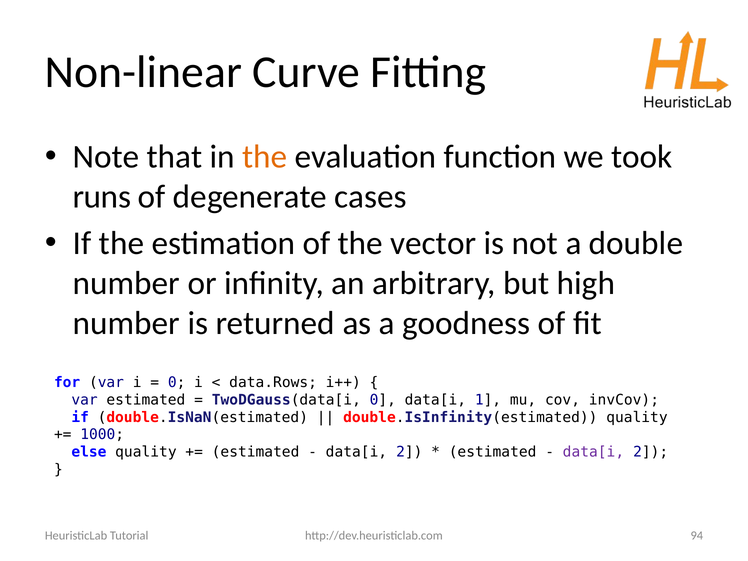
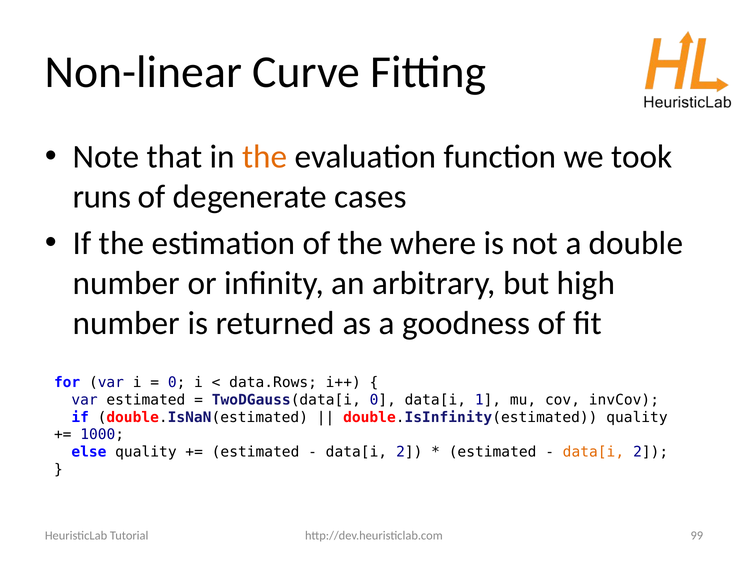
vector: vector -> where (433, 243)
data[i colour: purple -> orange (593, 452)
94: 94 -> 99 (697, 536)
